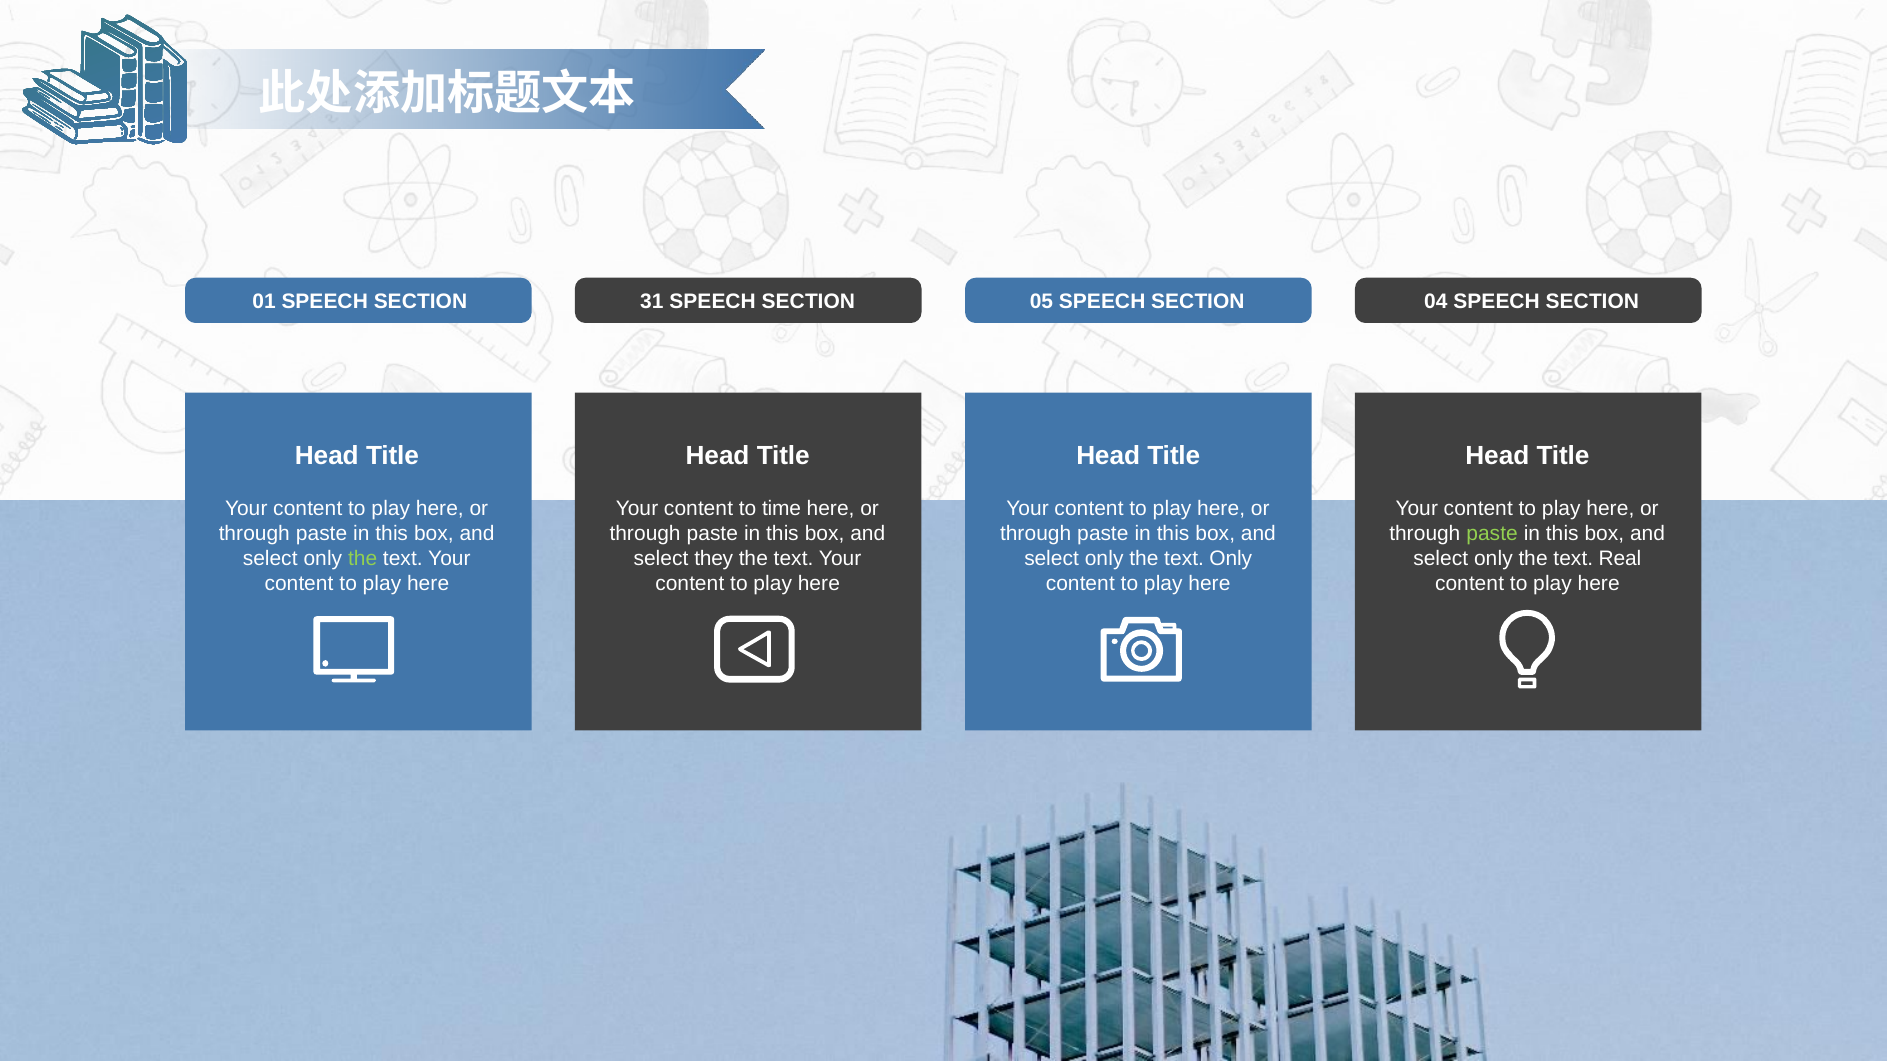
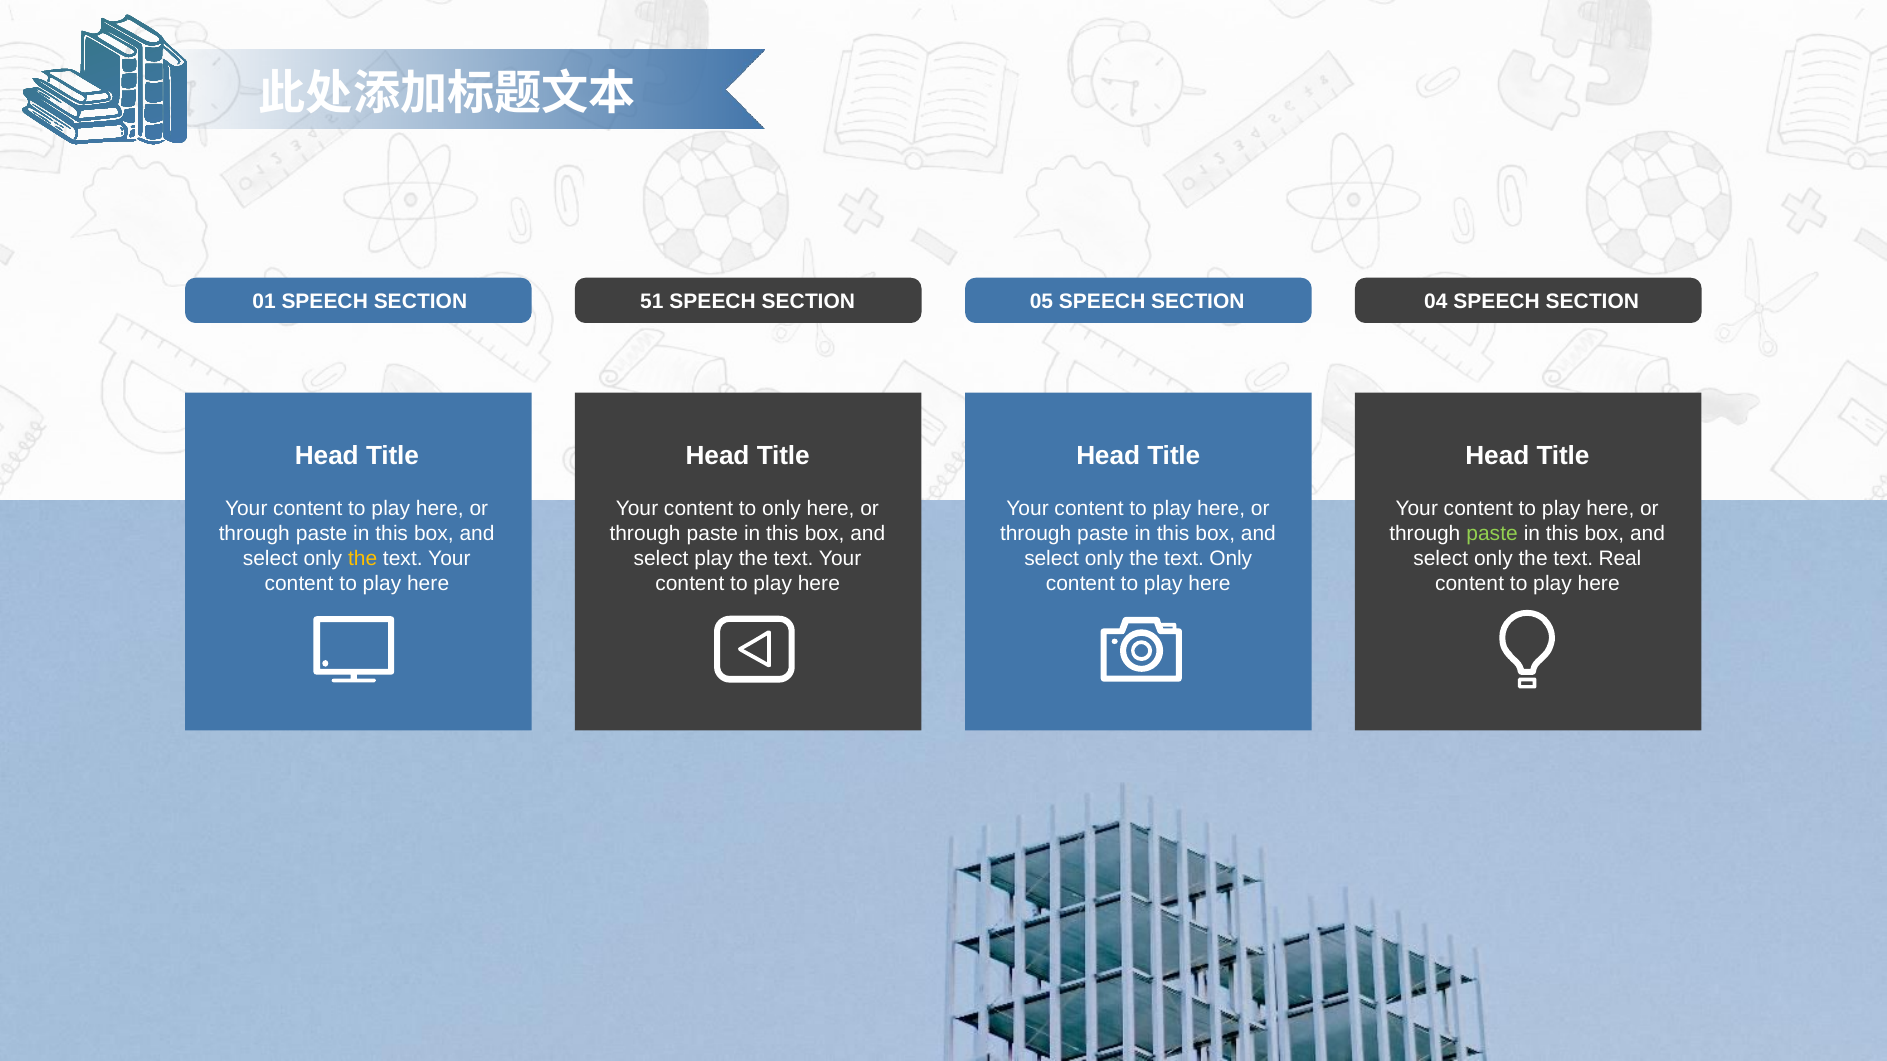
31: 31 -> 51 (652, 301)
to time: time -> only (781, 509)
the colour: light green -> yellow (363, 559)
select they: they -> play (714, 559)
